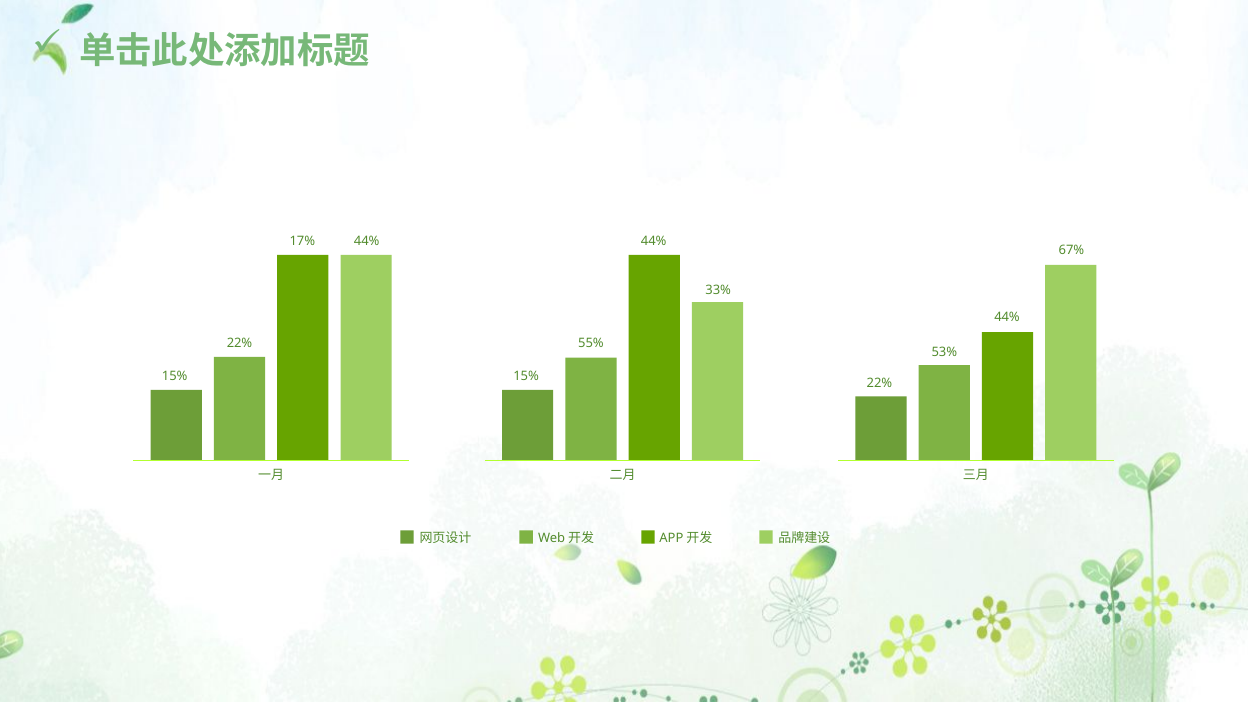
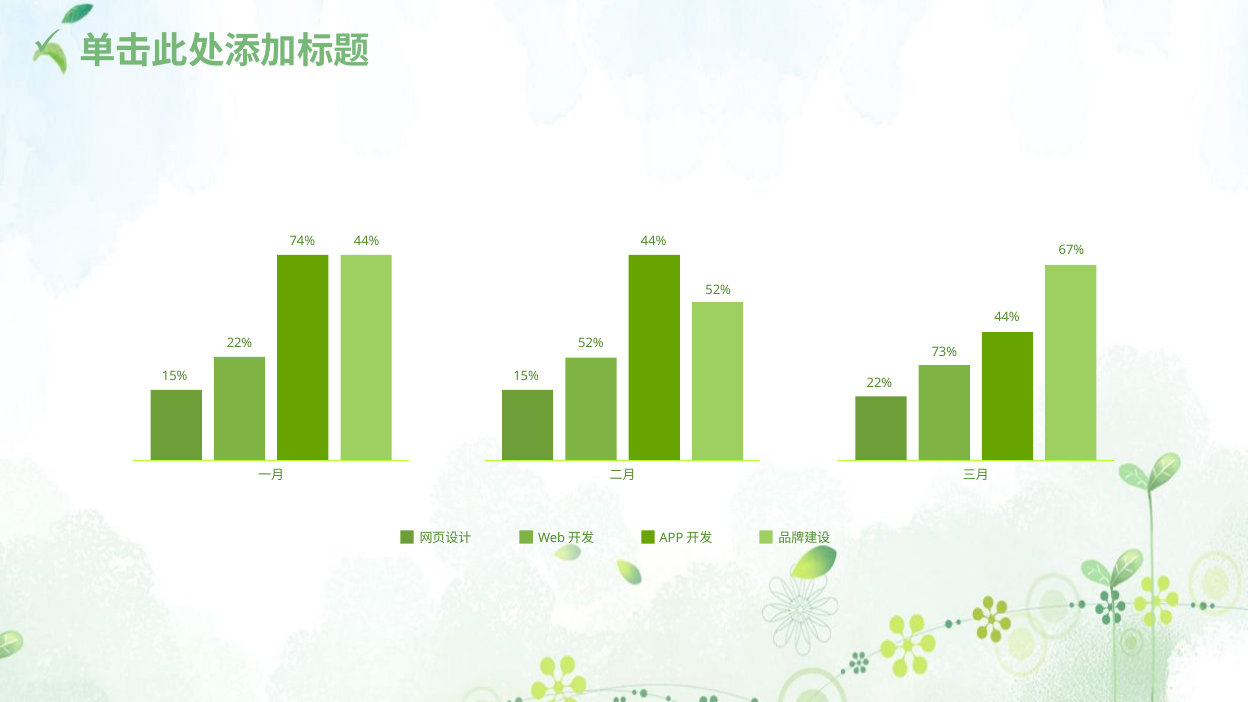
17%: 17% -> 74% (302, 242)
33%: 33% -> 52% (718, 290)
55%: 55% -> 52% (591, 344)
53%: 53% -> 73% (944, 352)
